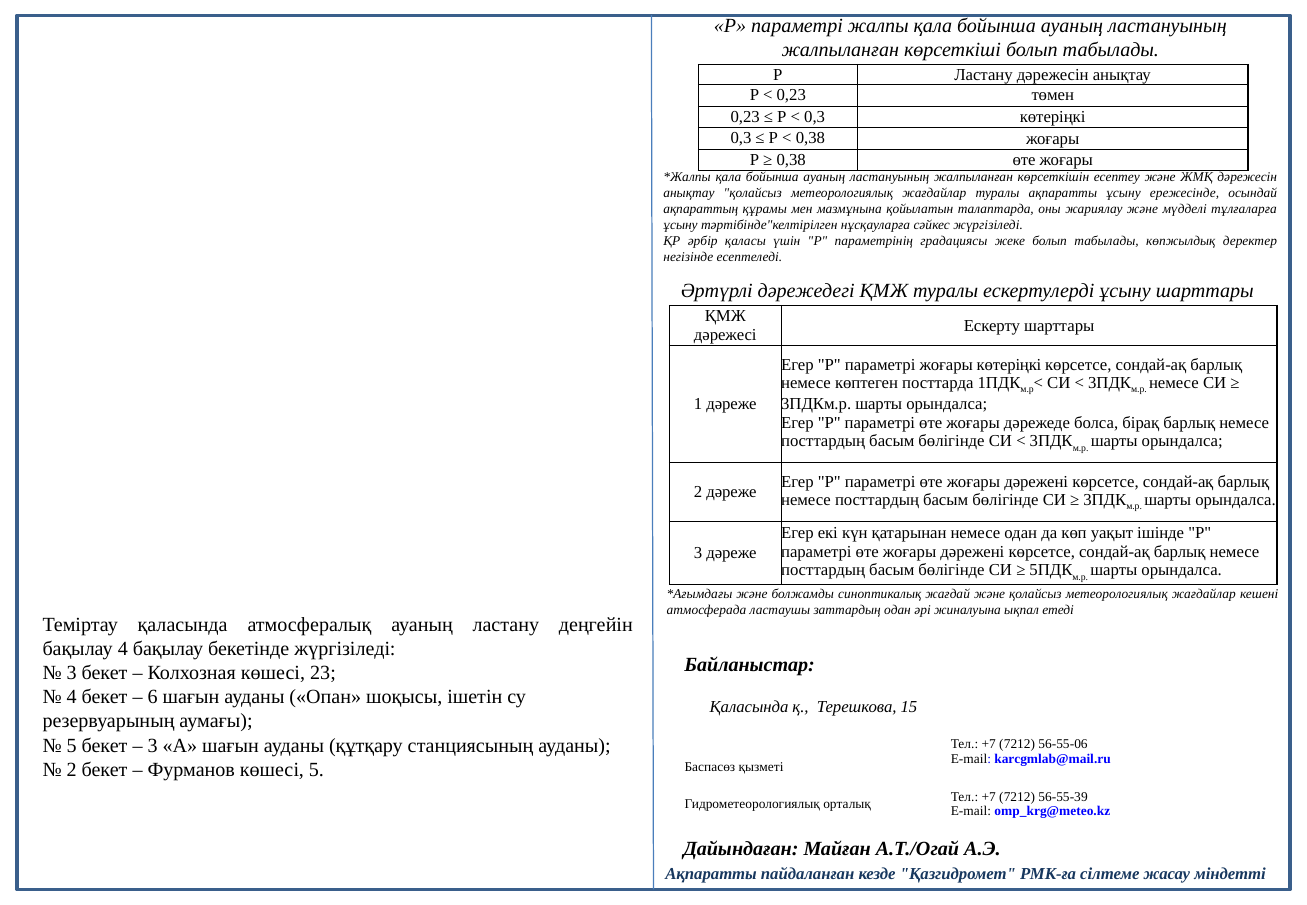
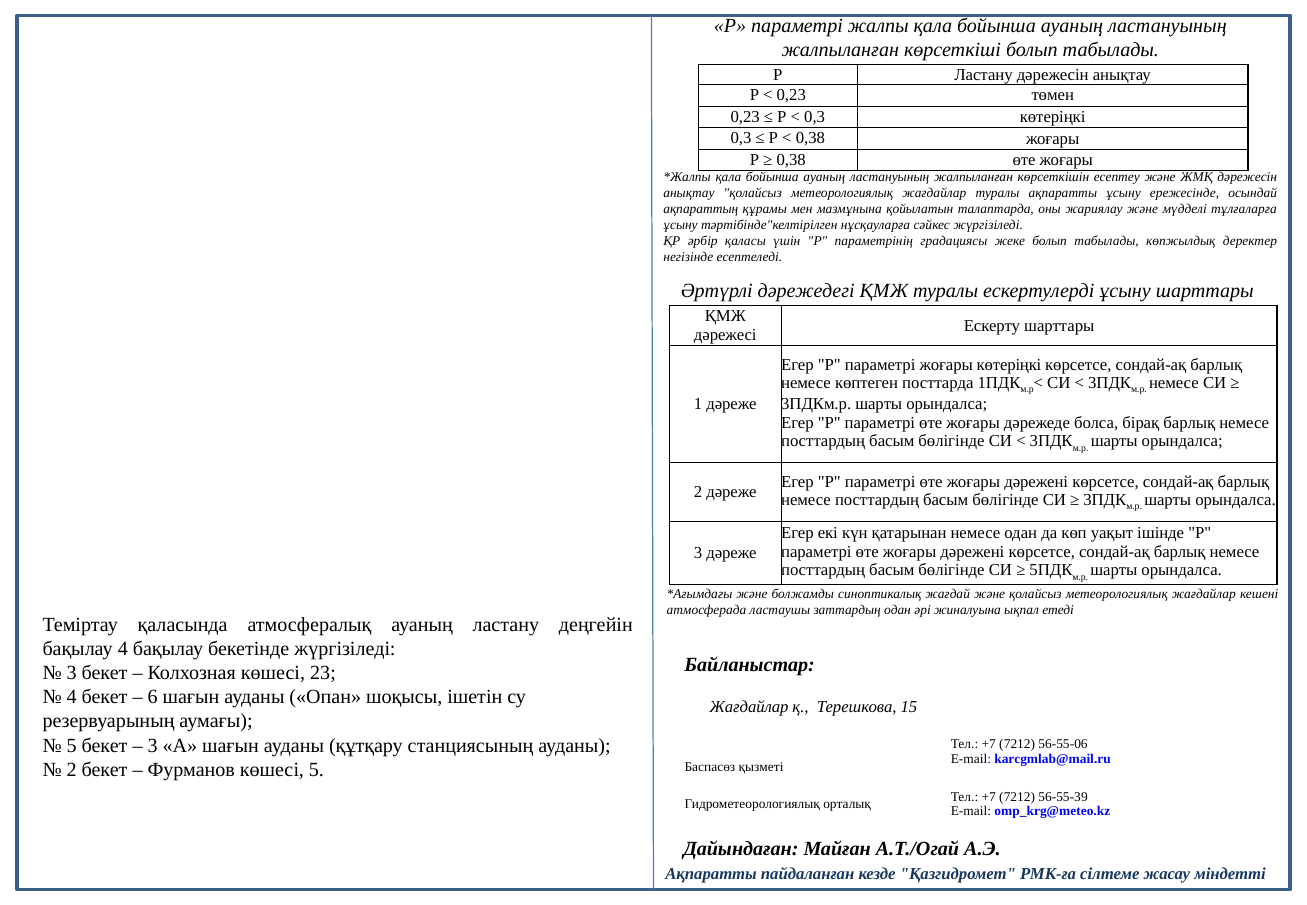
Қаласында: Қаласында -> Жағдайлар (749, 707)
